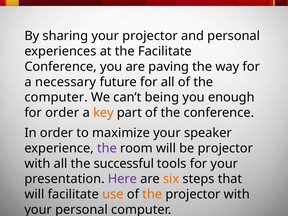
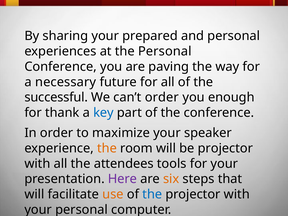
your projector: projector -> prepared (150, 36)
the Facilitate: Facilitate -> Personal (165, 51)
computer: computer -> successful (56, 97)
can’t being: being -> order (162, 97)
for order: order -> thank (62, 113)
key colour: orange -> blue (103, 113)
the colour: purple -> orange (107, 148)
successful: successful -> attendees (124, 164)
the colour: orange -> blue (152, 194)
